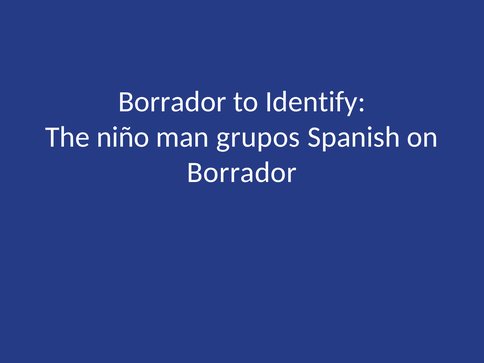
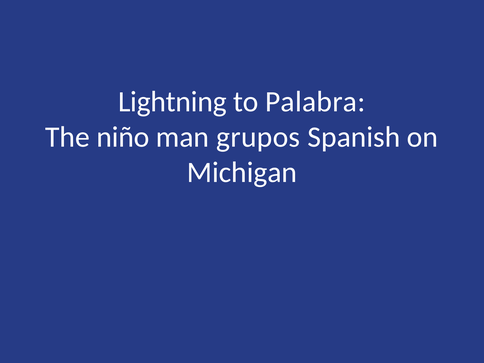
Borrador: Borrador -> Lightning (172, 102)
Identify: Identify -> Palabra (315, 102)
Borrador: Borrador -> Michigan (242, 173)
